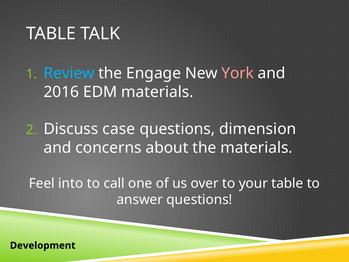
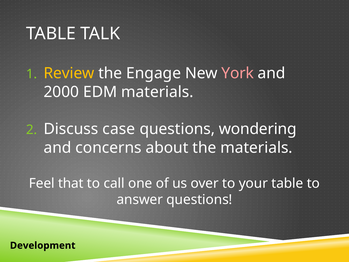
Review colour: light blue -> yellow (69, 73)
2016: 2016 -> 2000 (61, 92)
dimension: dimension -> wondering (258, 129)
into: into -> that (71, 183)
